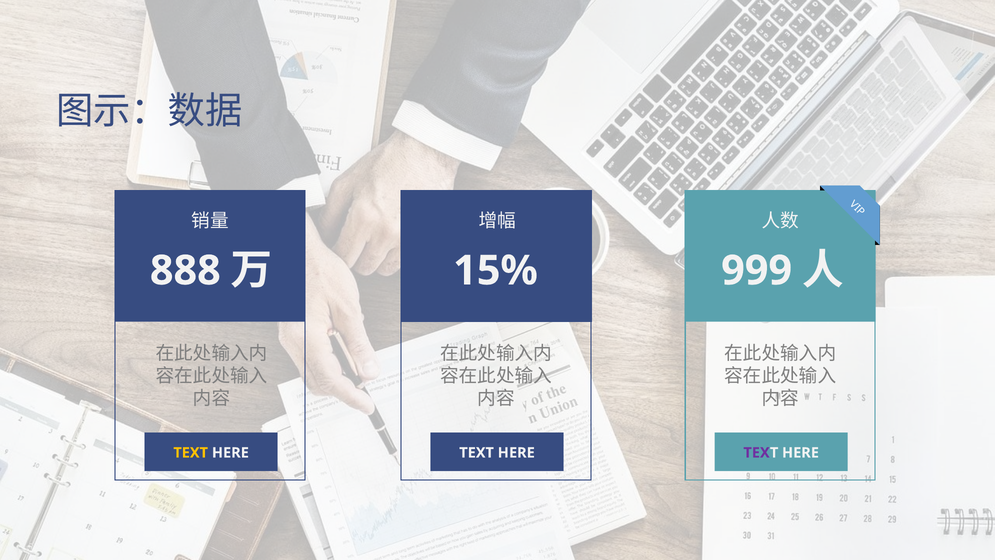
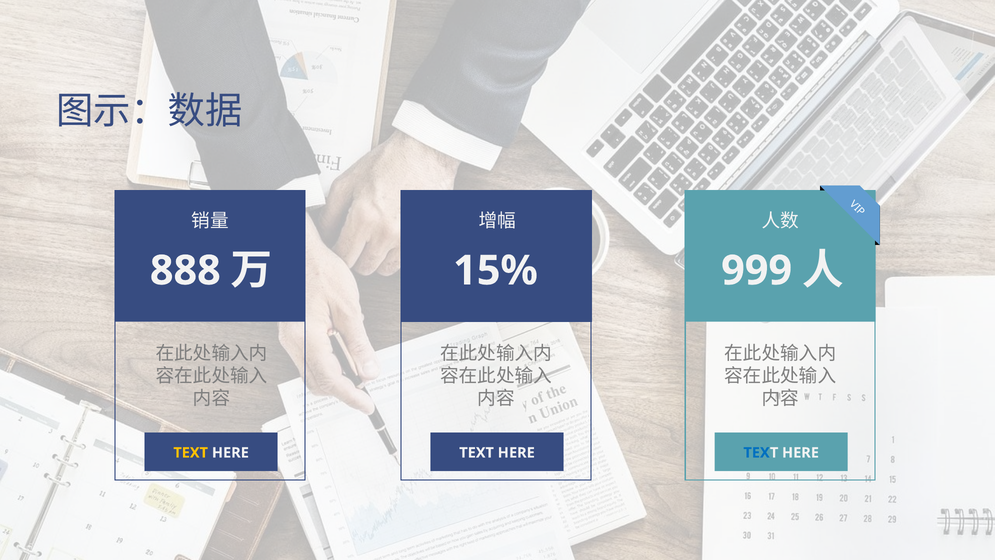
TEX colour: purple -> blue (757, 453)
